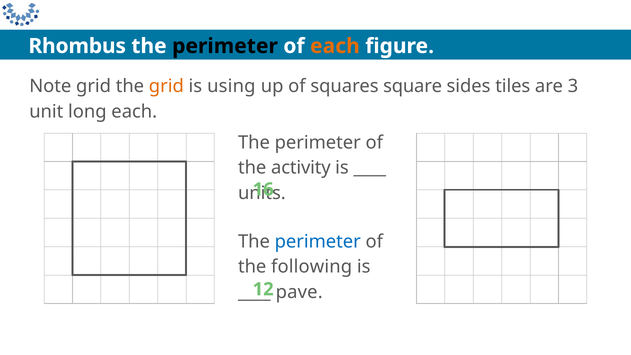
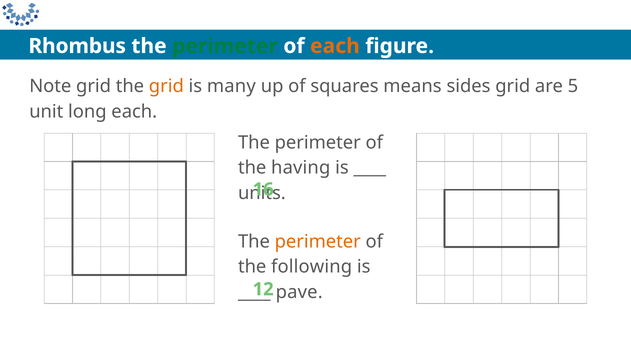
perimeter colour: black -> green (225, 46)
using: using -> many (231, 86)
square: square -> means (412, 86)
sides tiles: tiles -> grid (513, 86)
3: 3 -> 5 (573, 86)
activity: activity -> having (301, 168)
perimeter colour: blue -> orange (318, 241)
